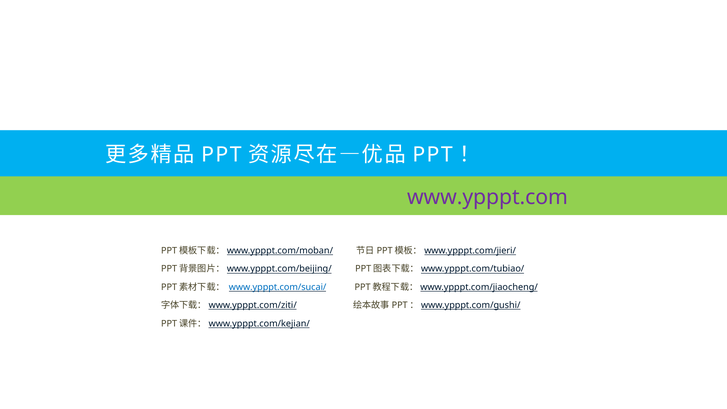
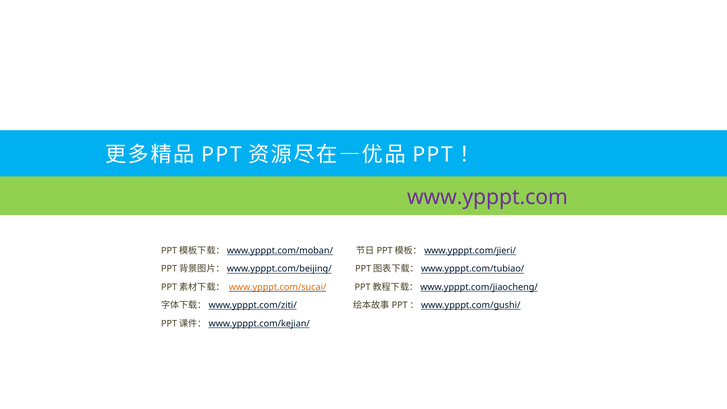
www.ypppt.com/sucai/ colour: blue -> orange (278, 287)
